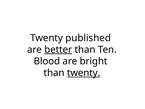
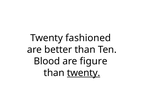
published: published -> fashioned (88, 38)
better underline: present -> none (58, 50)
bright: bright -> figure (94, 61)
